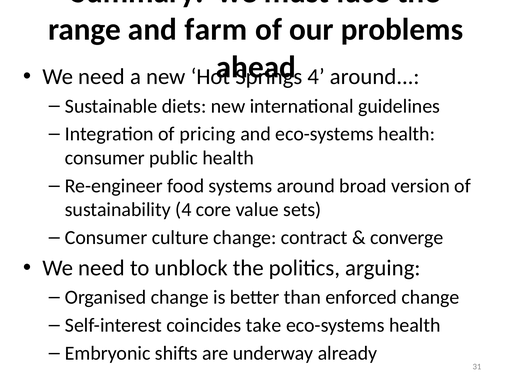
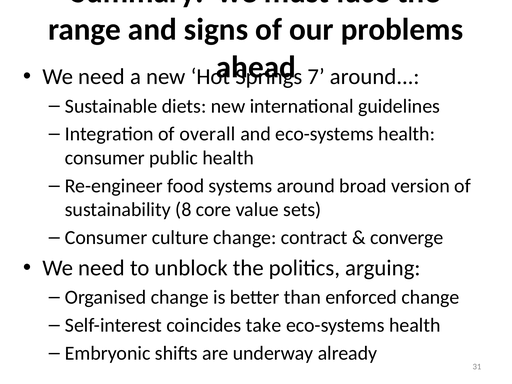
farm: farm -> signs (216, 30)
4: 4 -> 7 (316, 77)
pricing: pricing -> overall (207, 134)
sustainability 4: 4 -> 8 (183, 210)
